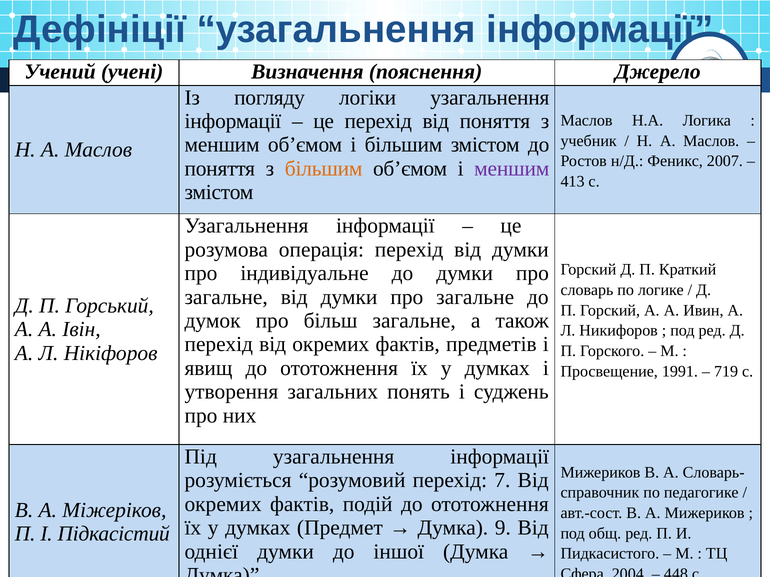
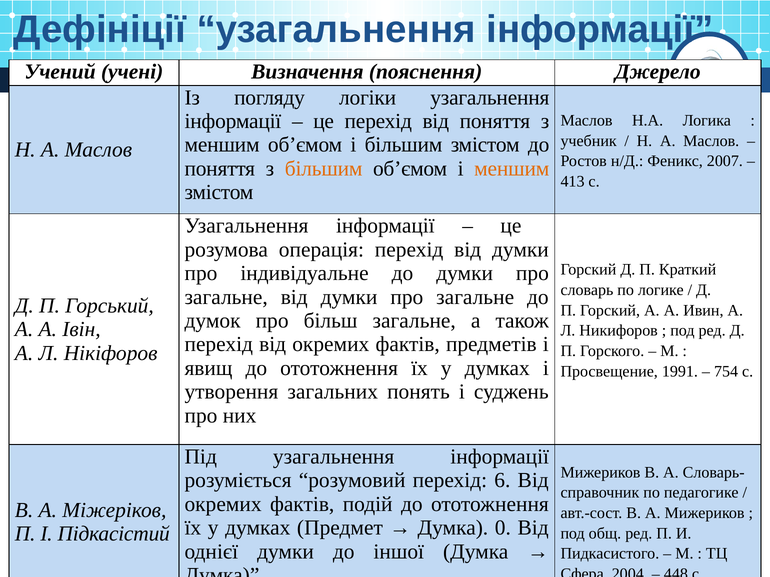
меншим colour: purple -> orange (512, 169)
719: 719 -> 754 (726, 372)
7: 7 -> 6 (502, 481)
9: 9 -> 0 (503, 528)
